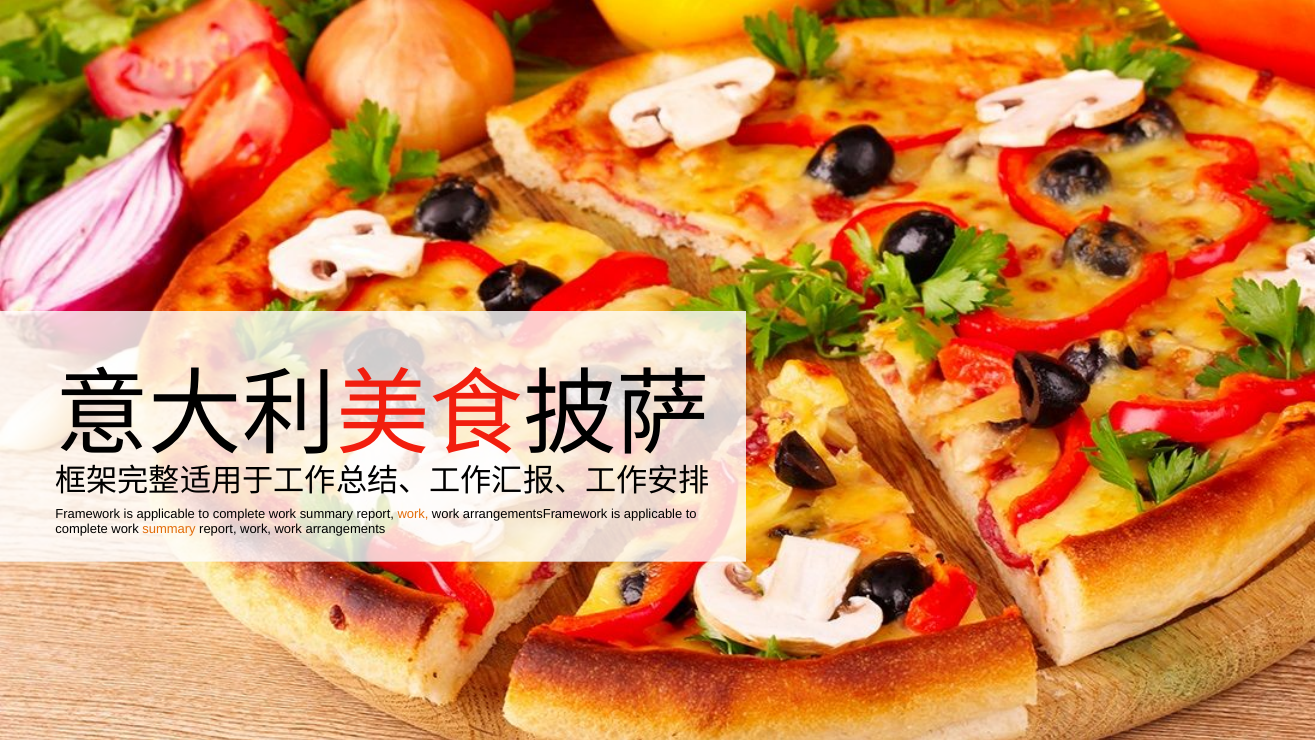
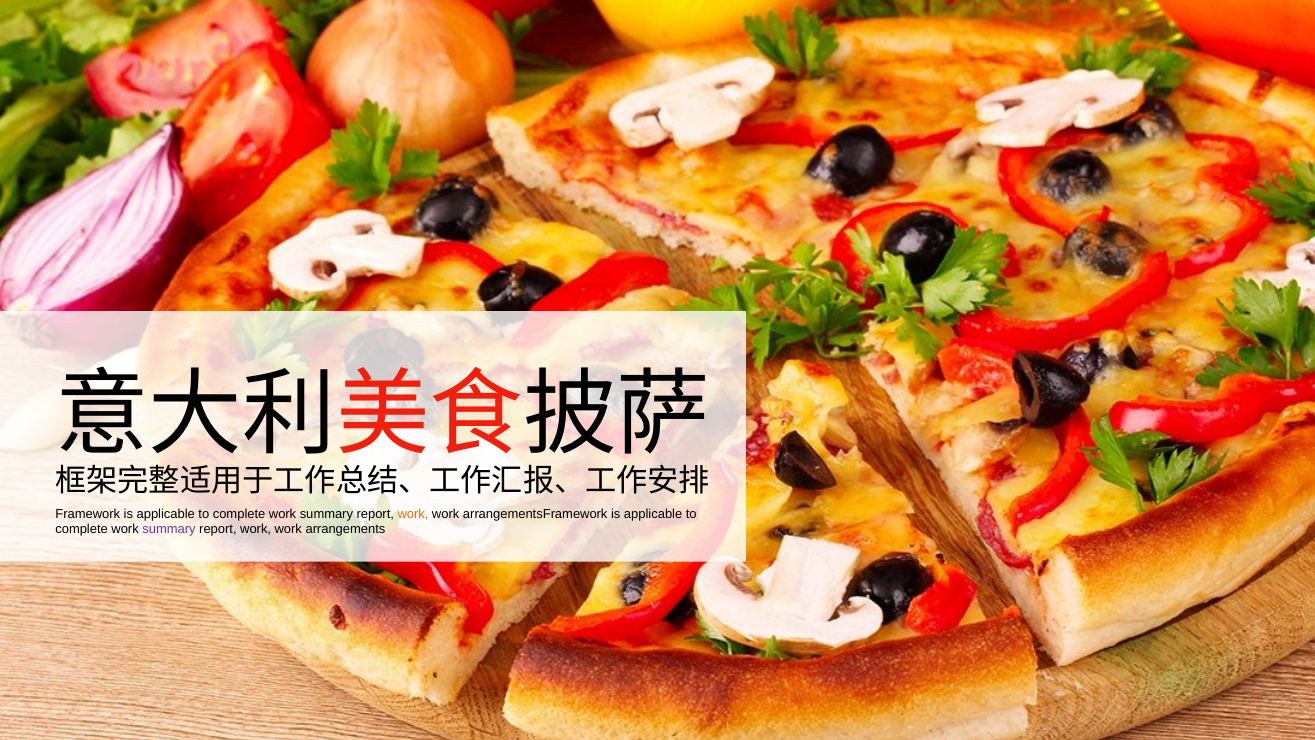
summary colour: orange -> purple (169, 529)
